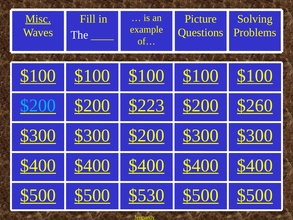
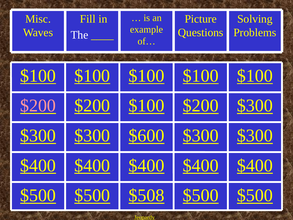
Misc underline: present -> none (38, 19)
$200 colour: light blue -> pink (38, 106)
$223: $223 -> $100 (146, 106)
$260: $260 -> $300 (255, 106)
$200: $200 -> $600 (146, 135)
$530: $530 -> $508 (146, 195)
